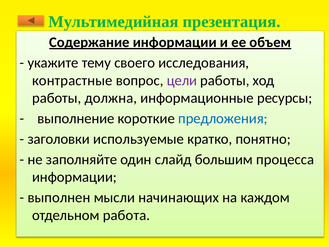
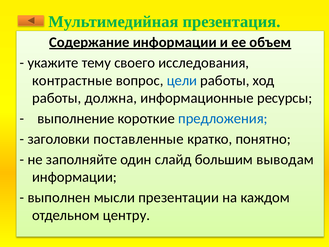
цели colour: purple -> blue (182, 80)
используемые: используемые -> поставленные (139, 139)
процесса: процесса -> выводам (285, 159)
начинающих: начинающих -> презентации (179, 197)
работа: работа -> центру (126, 215)
